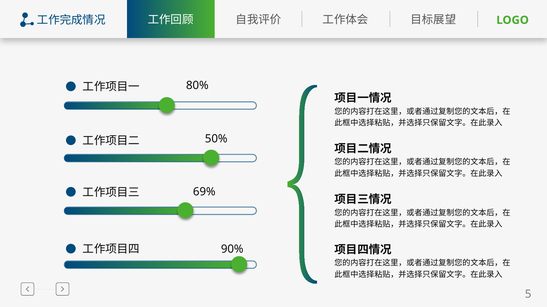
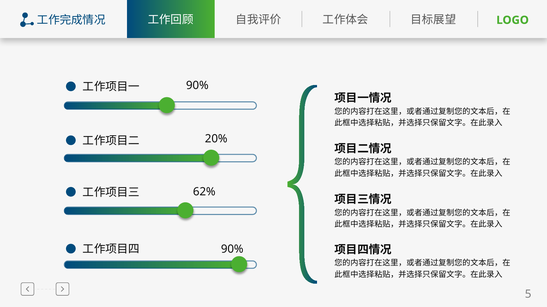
80%: 80% -> 90% (197, 86)
50%: 50% -> 20% (216, 139)
69%: 69% -> 62% (204, 192)
